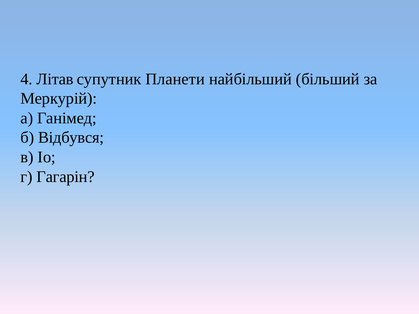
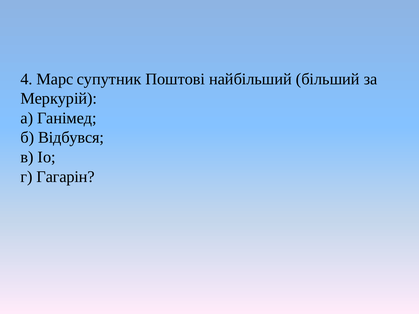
Літав: Літав -> Марс (55, 79)
Планети: Планети -> Поштові (175, 79)
